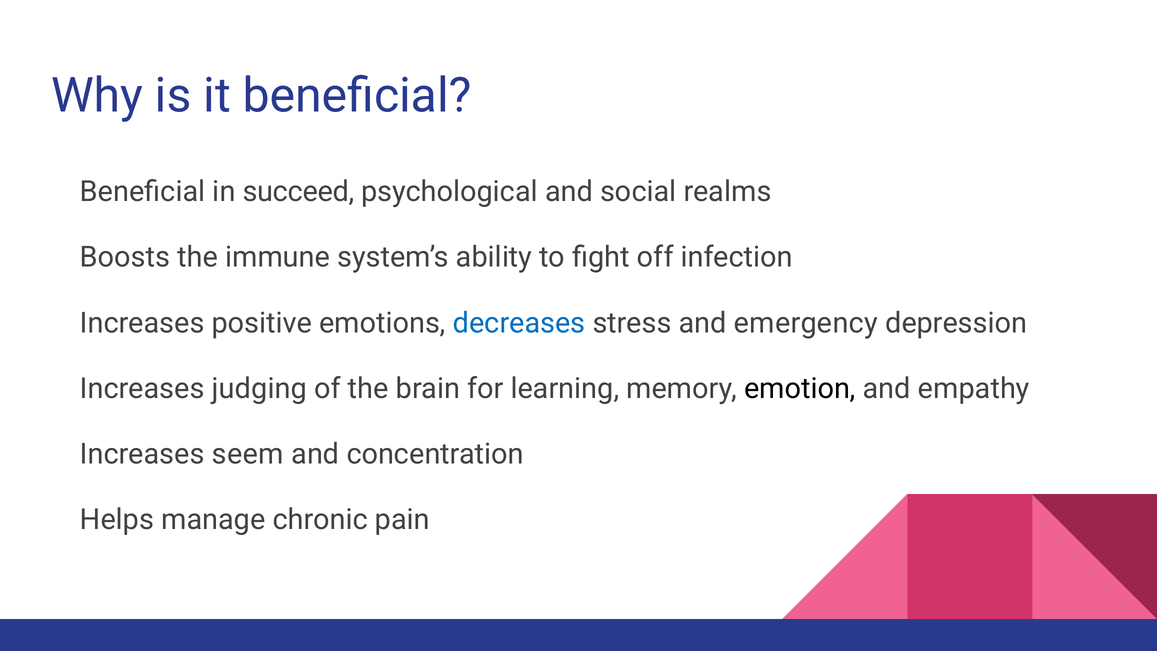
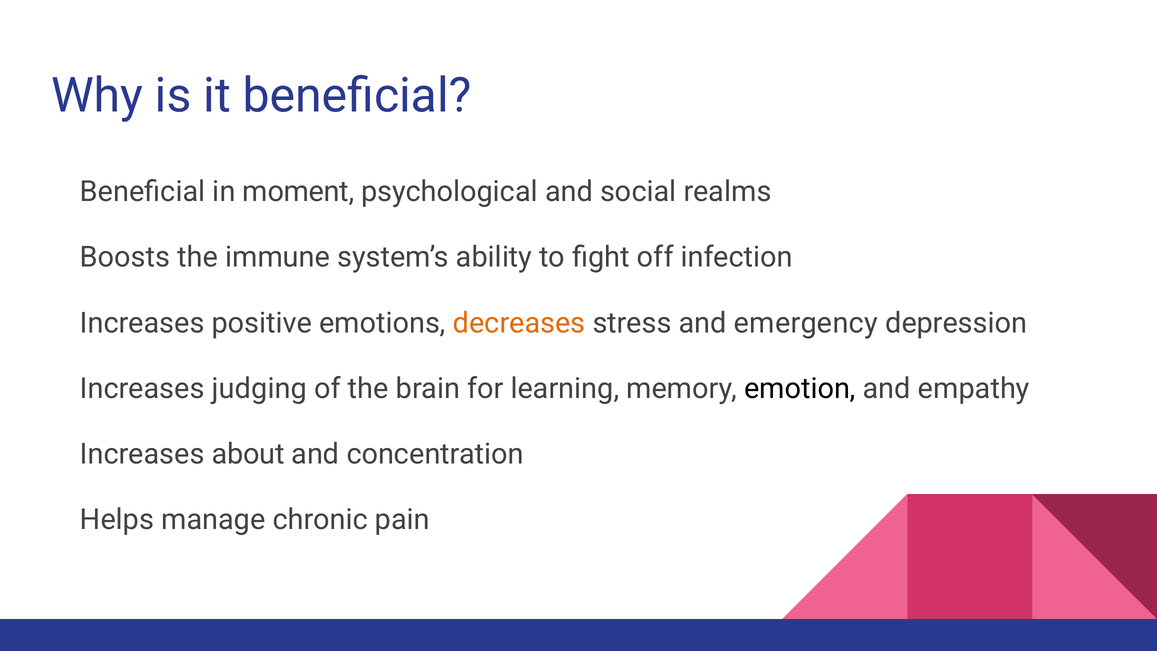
succeed: succeed -> moment (298, 192)
decreases colour: blue -> orange (519, 323)
seem: seem -> about (248, 454)
